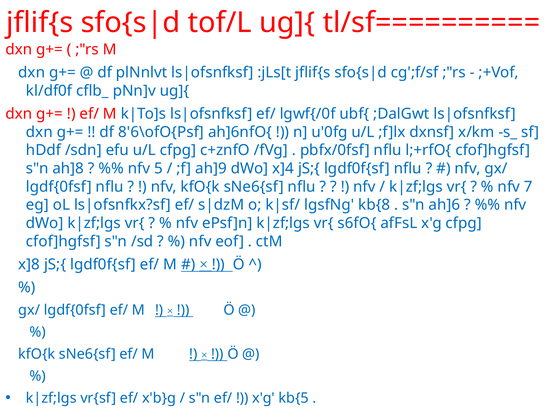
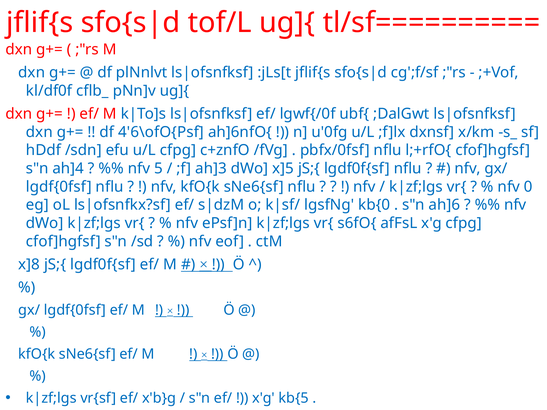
8'6\ofO{Psf: 8'6\ofO{Psf -> 4'6\ofO{Psf (161, 132)
ah]8: ah]8 -> ah]4 (68, 169)
ah]9: ah]9 -> ah]3 (211, 169)
x]4: x]4 -> x]5 (283, 169)
7: 7 -> 0 (528, 187)
kb{8: kb{8 -> kb{0 (374, 205)
